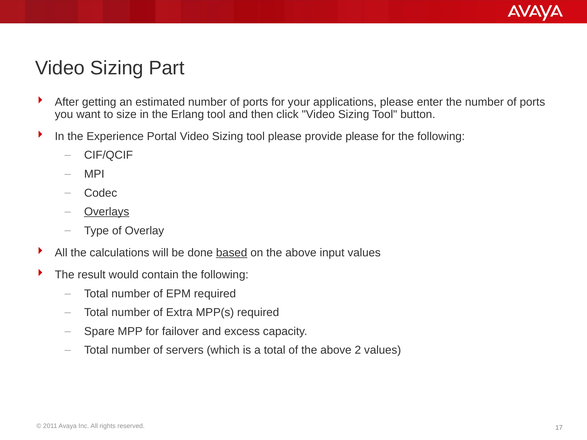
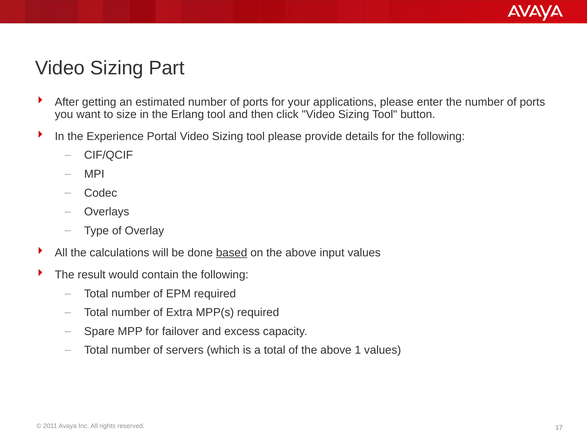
provide please: please -> details (362, 136)
Overlays underline: present -> none (107, 212)
2: 2 -> 1 (358, 350)
